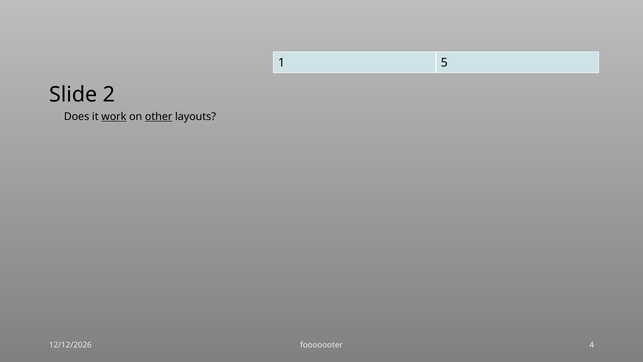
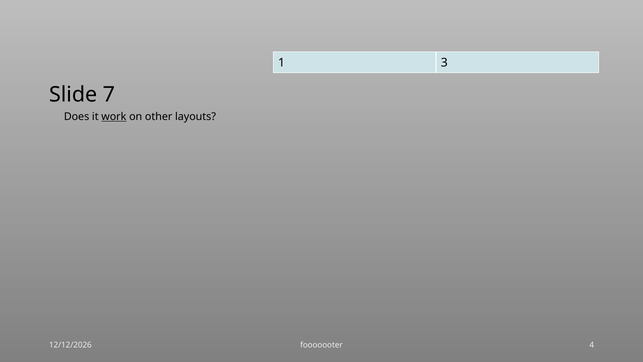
5: 5 -> 3 (444, 63)
2: 2 -> 7 (109, 94)
other underline: present -> none (159, 117)
